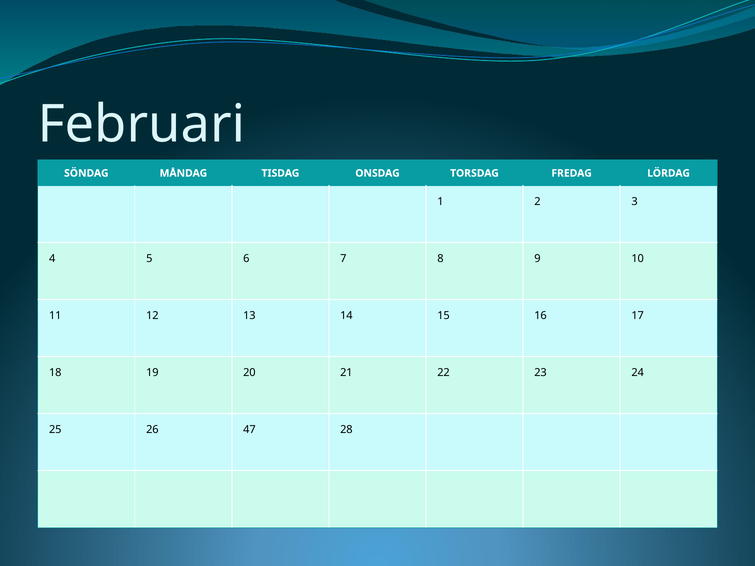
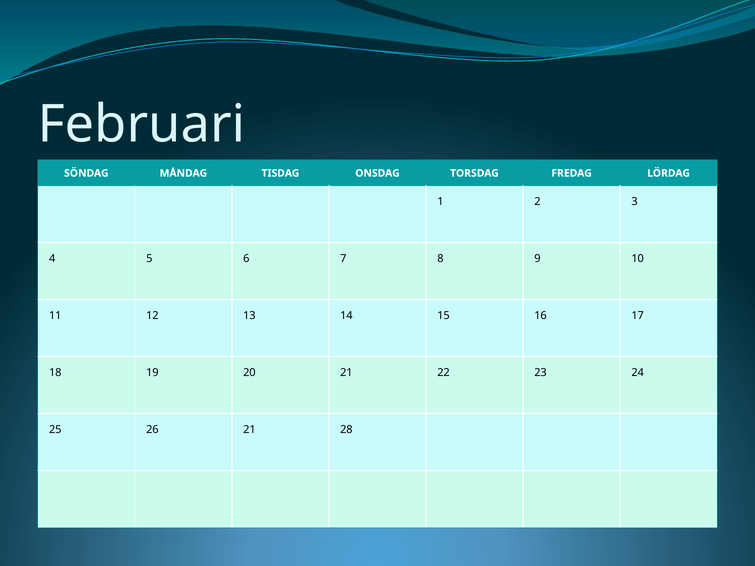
26 47: 47 -> 21 (249, 430)
